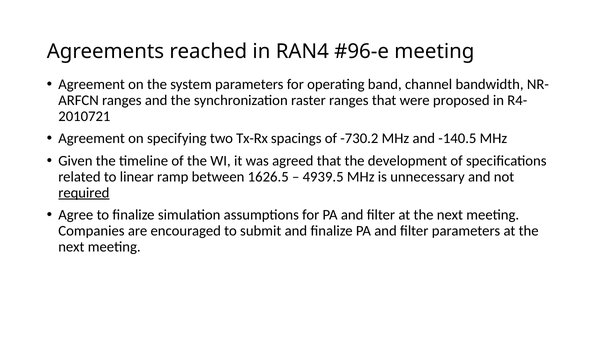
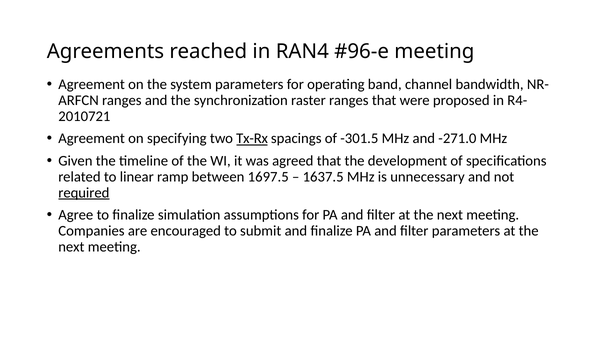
Tx-Rx underline: none -> present (252, 138)
-730.2: -730.2 -> -301.5 (359, 138)
-140.5: -140.5 -> -271.0 (457, 138)
1626.5: 1626.5 -> 1697.5 (268, 176)
4939.5: 4939.5 -> 1637.5 (323, 176)
